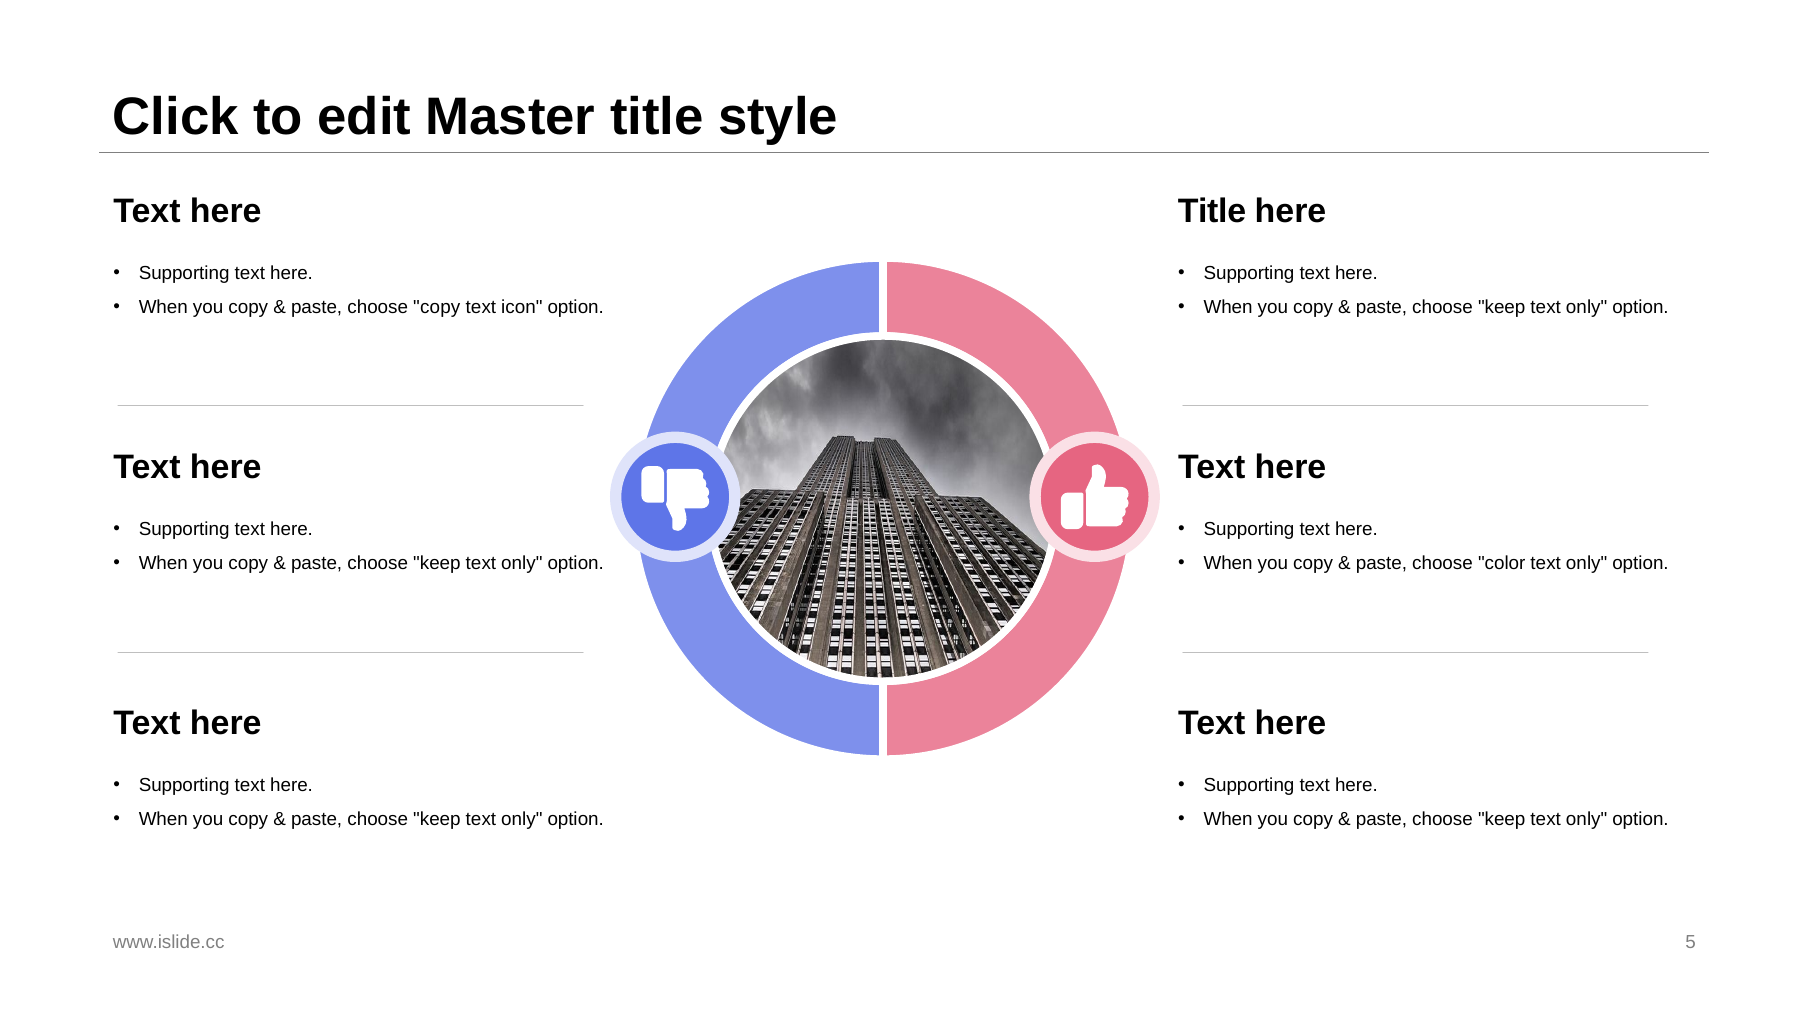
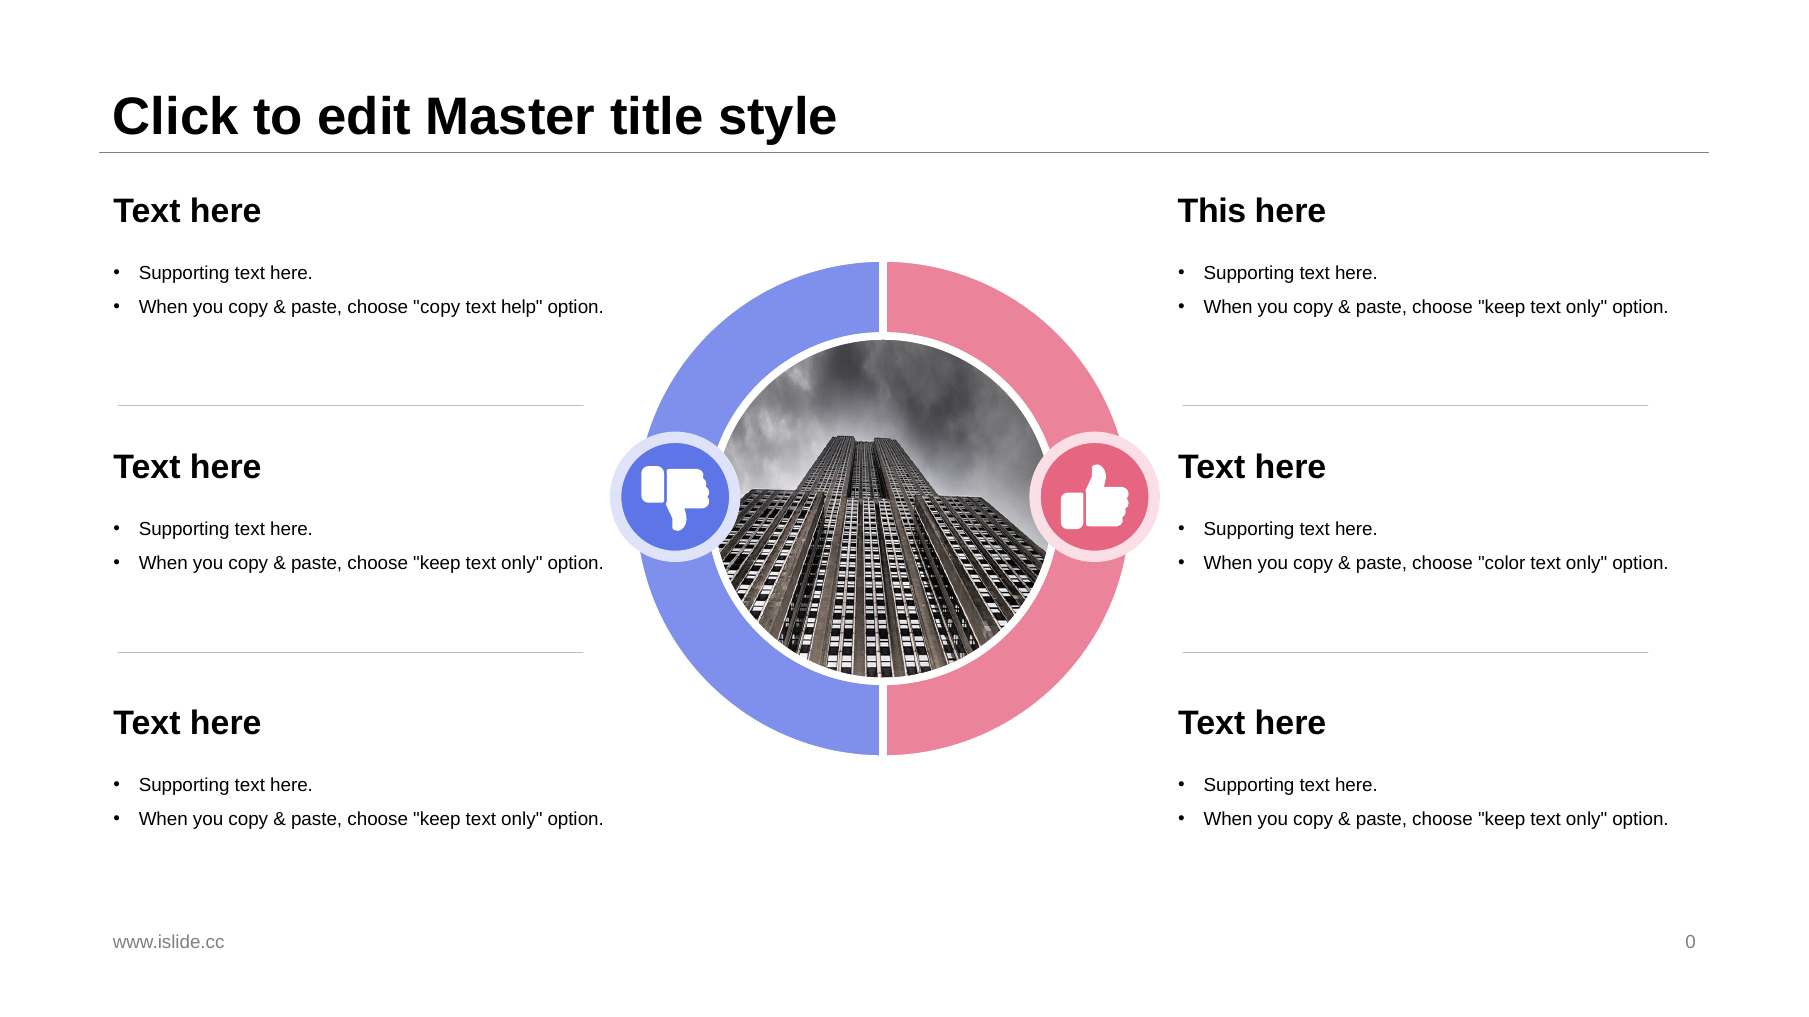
Title: Title -> This (1212, 211)
icon: icon -> help (522, 307)
5: 5 -> 0 (1691, 943)
